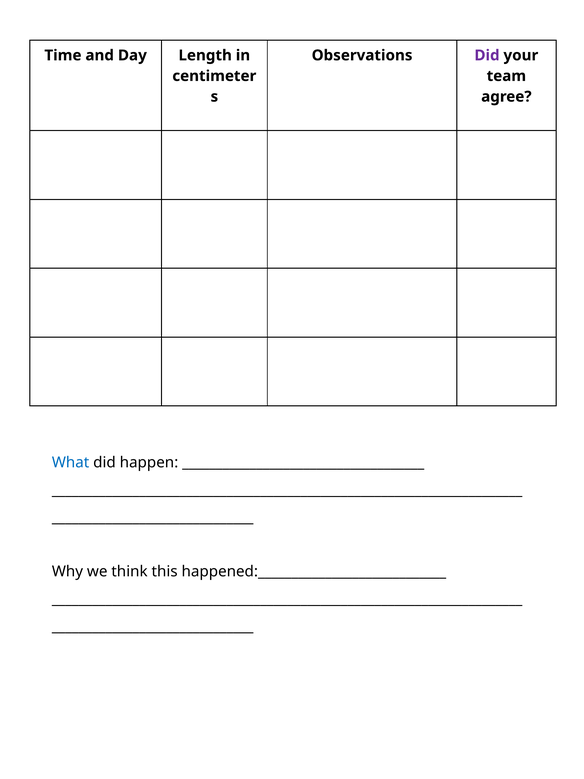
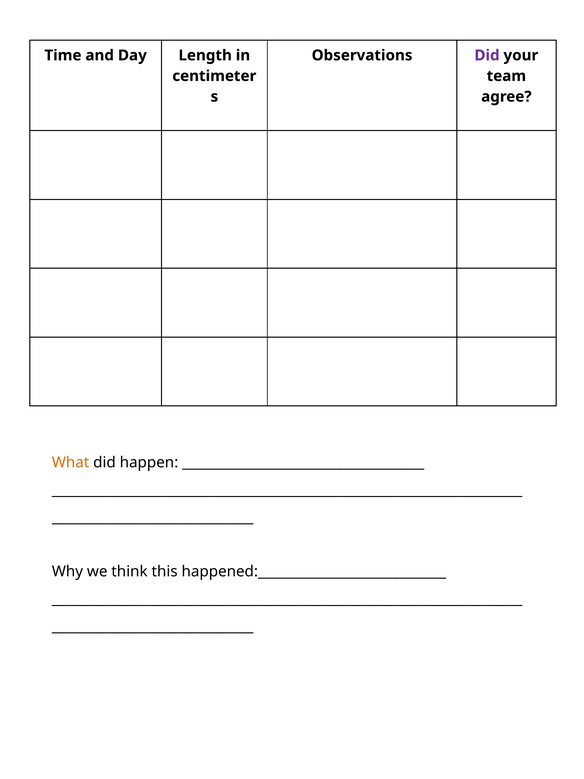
What colour: blue -> orange (71, 462)
